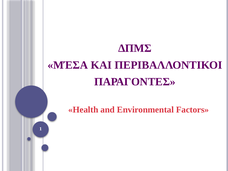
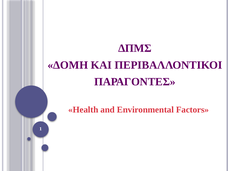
ΜΈΣΑ: ΜΈΣΑ -> ΔΟΜΗ (68, 65)
